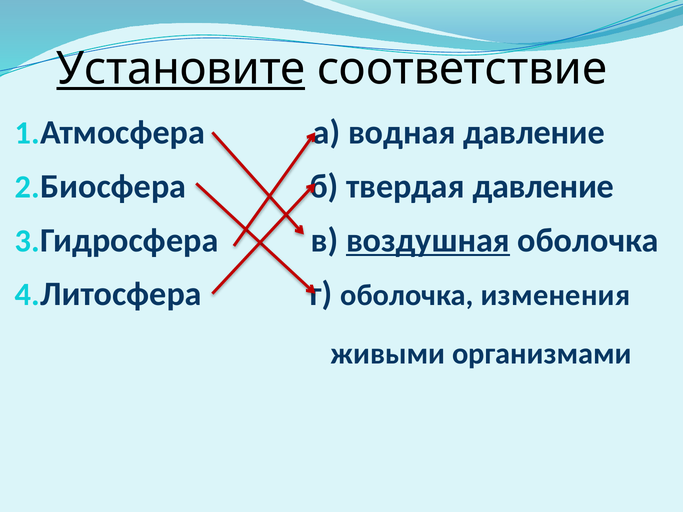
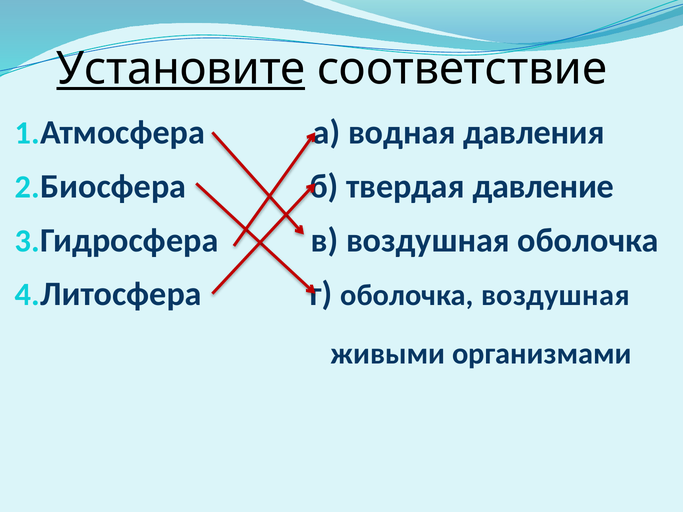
водная давление: давление -> давления (534, 133)
воздушная underline: present -> none (428, 240)
оболочка изменения: изменения -> воздушная (555, 296)
